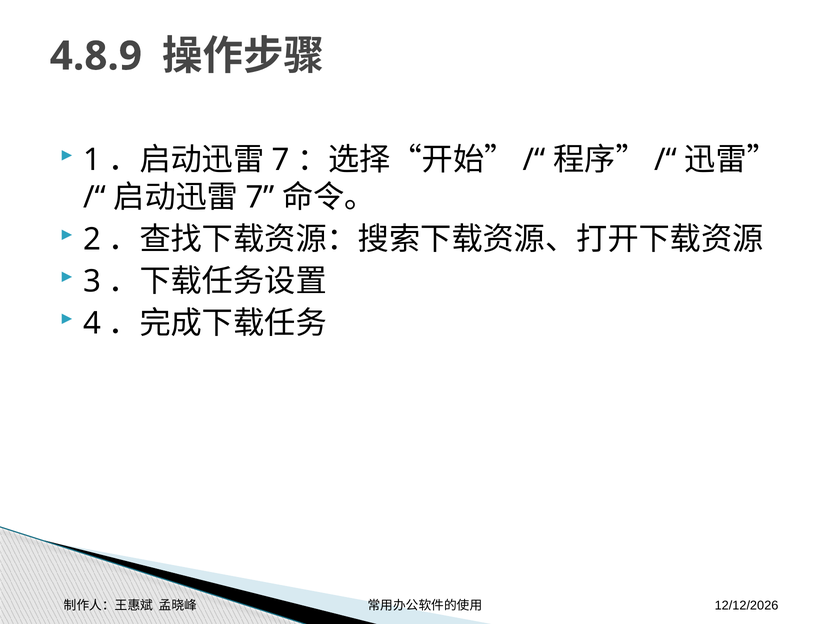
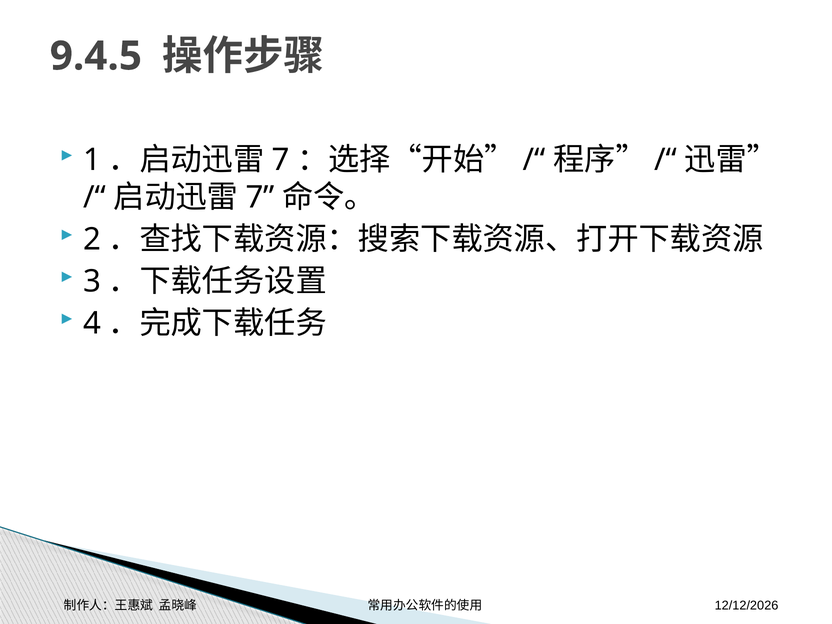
4.8.9: 4.8.9 -> 9.4.5 (96, 56)
